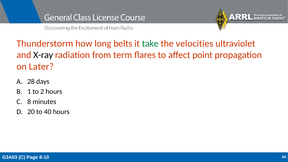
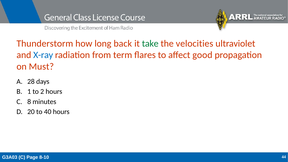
belts: belts -> back (123, 43)
X-ray colour: black -> blue (43, 55)
point: point -> good (202, 55)
Later: Later -> Must (41, 67)
